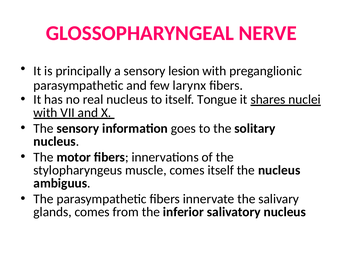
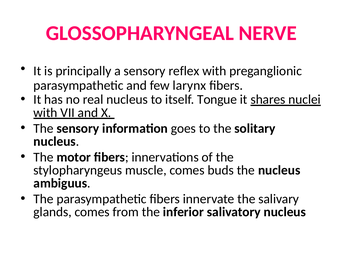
lesion: lesion -> reflex (184, 71)
comes itself: itself -> buds (221, 170)
